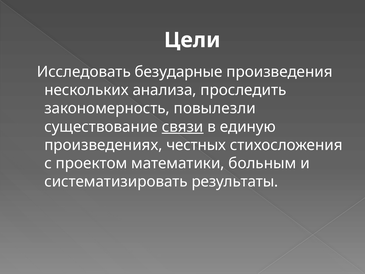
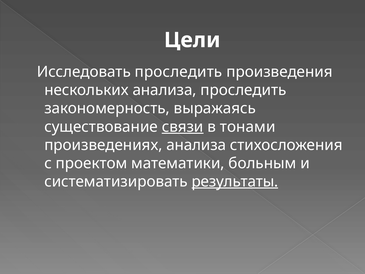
Исследовать безударные: безударные -> проследить (179, 72)
повылезли: повылезли -> выражаясь (215, 108)
единую: единую -> тонами (248, 127)
произведениях честных: честных -> анализа (196, 145)
результаты underline: none -> present (235, 181)
